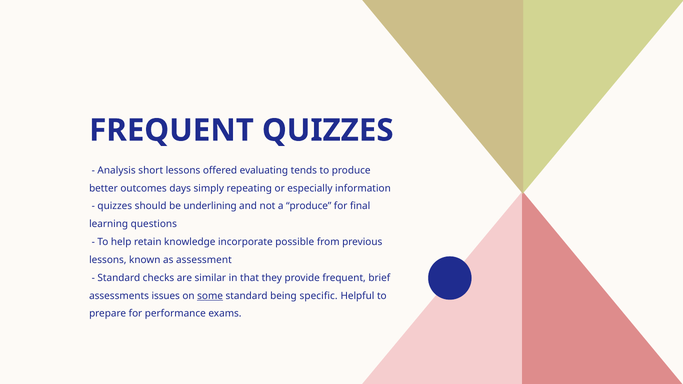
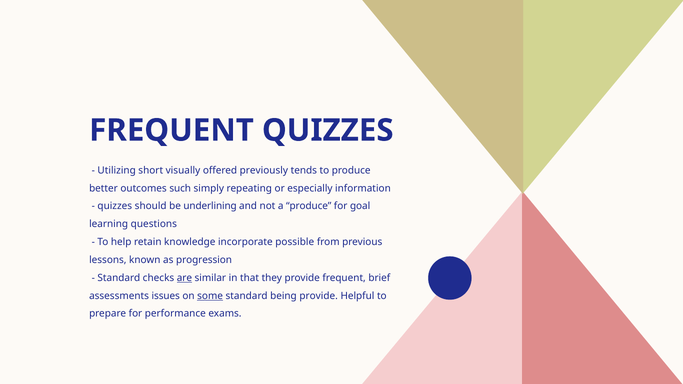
Analysis: Analysis -> Utilizing (117, 170)
short lessons: lessons -> visually (183, 170)
evaluating: evaluating -> previously (264, 170)
days: days -> such (180, 188)
final: final -> goal (360, 206)
assessment: assessment -> progression (204, 260)
are underline: none -> present (184, 278)
being specific: specific -> provide (319, 296)
